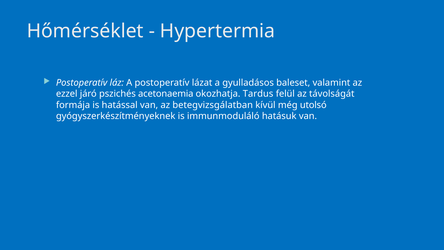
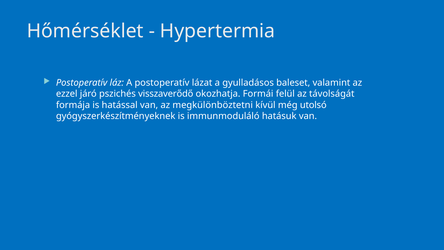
acetonaemia: acetonaemia -> visszaverődő (166, 94)
Tardus: Tardus -> Formái (258, 94)
betegvizsgálatban: betegvizsgálatban -> megkülönböztetni (213, 105)
